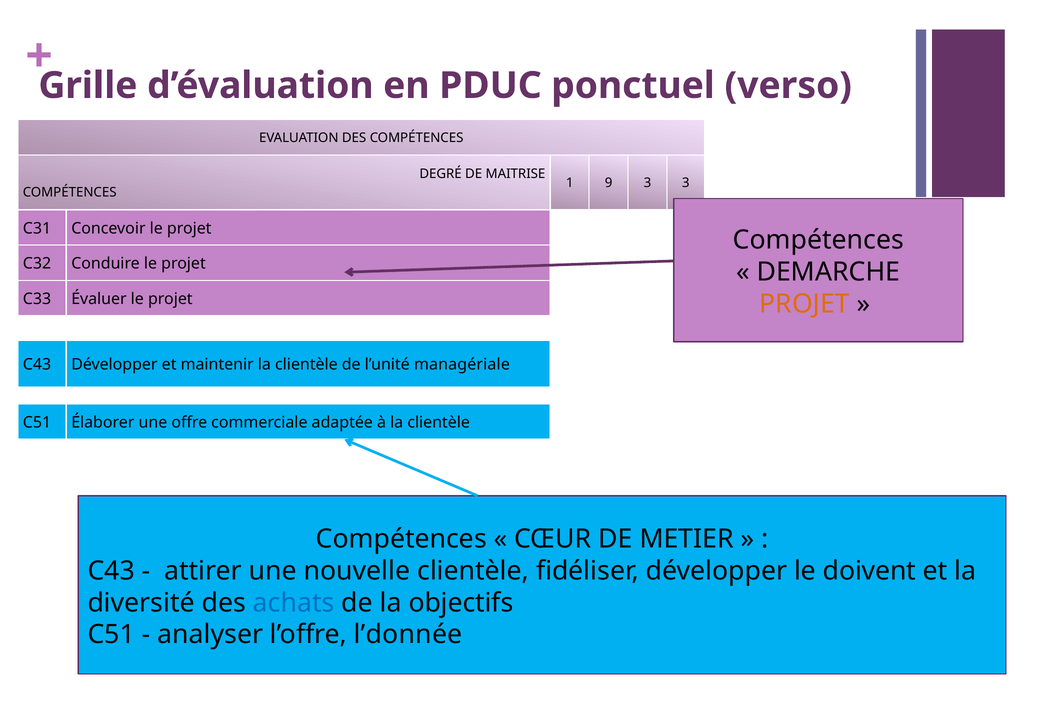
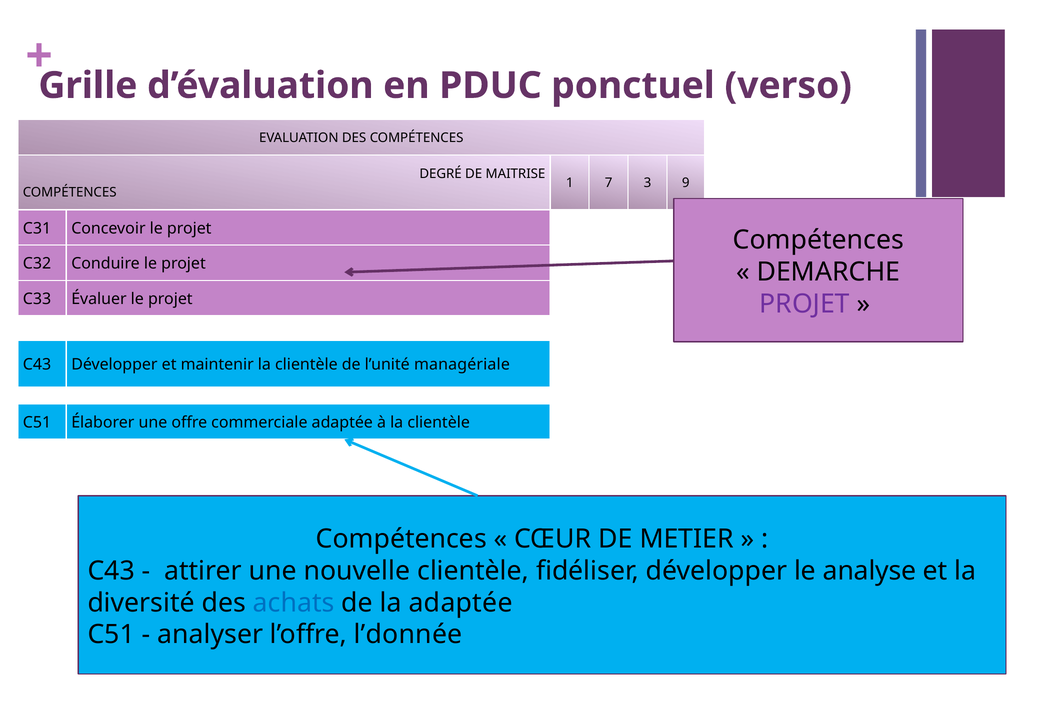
9: 9 -> 7 (609, 183)
3 3: 3 -> 9 (686, 183)
PROJET colour: orange -> purple (805, 304)
doivent: doivent -> analyse (870, 571)
la objectifs: objectifs -> adaptée (461, 603)
